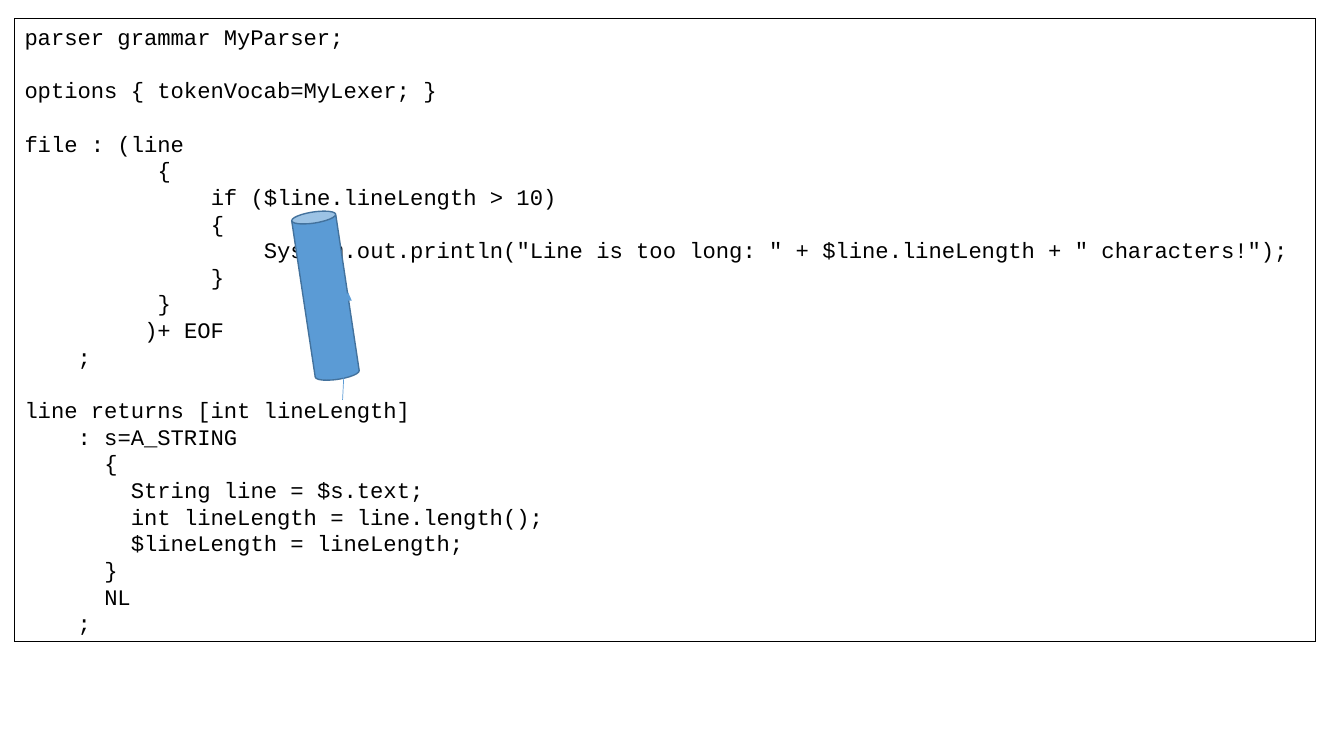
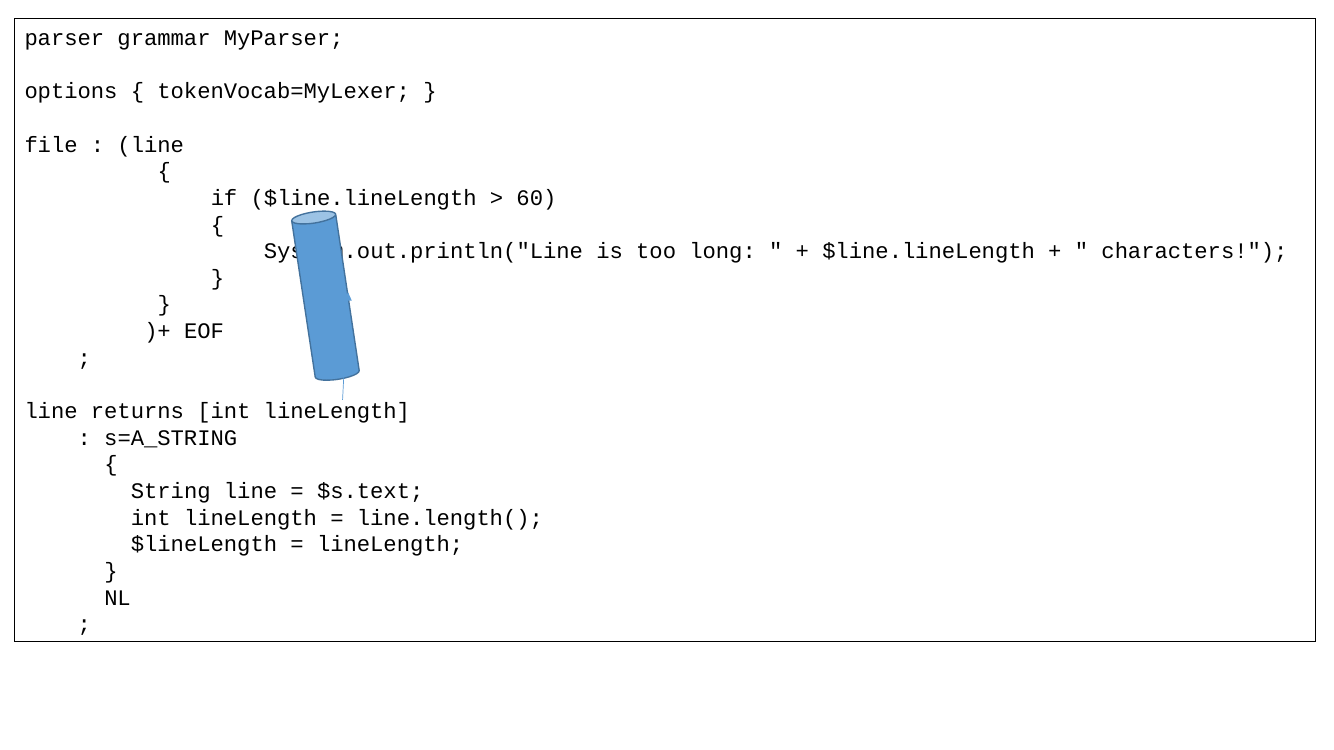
10: 10 -> 60 (536, 198)
